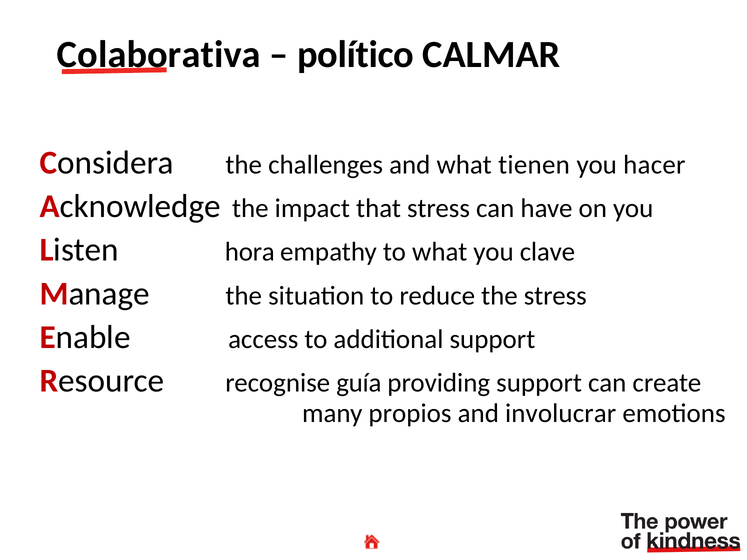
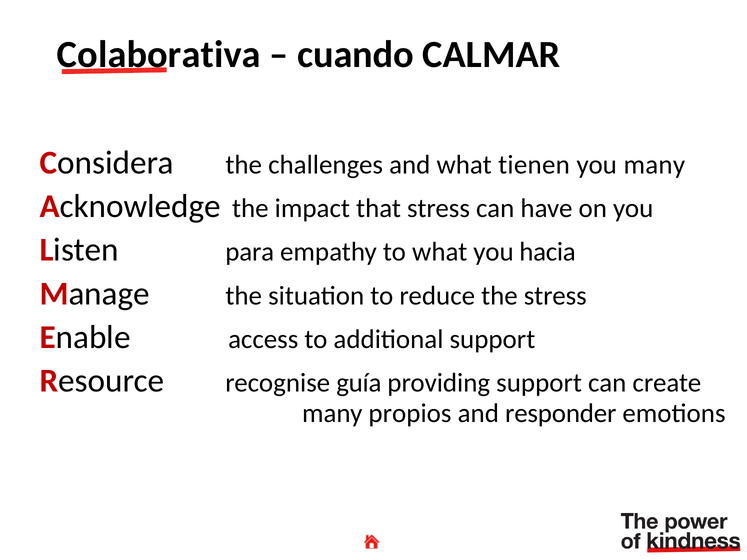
político: político -> cuando (356, 55)
you hacer: hacer -> many (654, 165)
hora: hora -> para (250, 252)
clave: clave -> hacia (547, 252)
involucrar: involucrar -> responder (561, 414)
